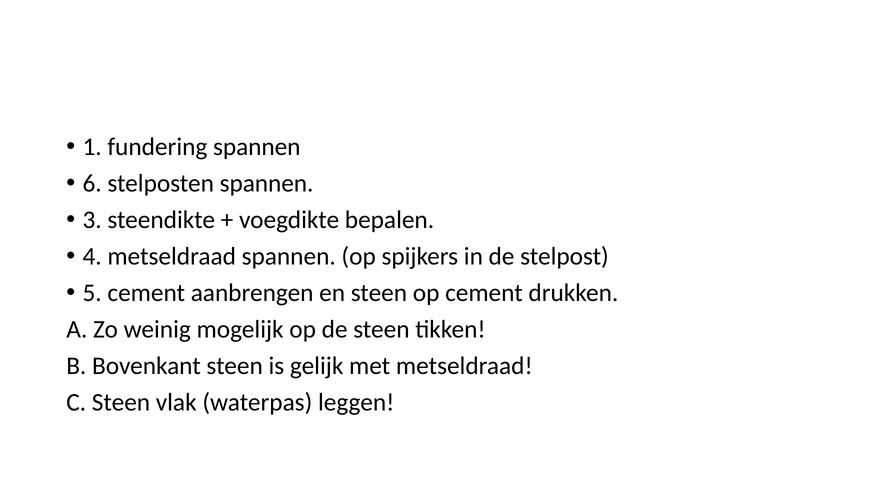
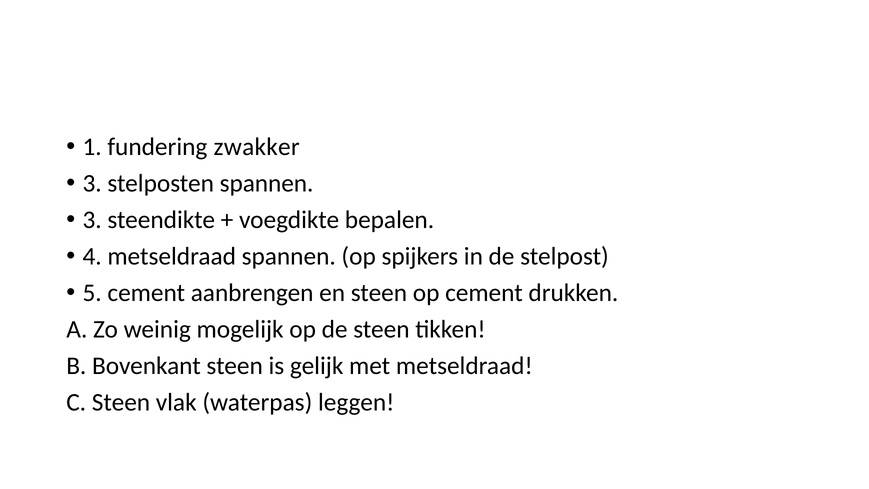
fundering spannen: spannen -> zwakker (257, 147)
6: 6 -> 3 (92, 183)
